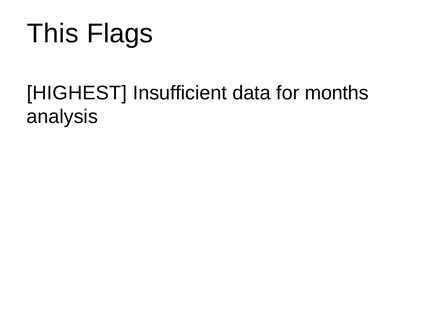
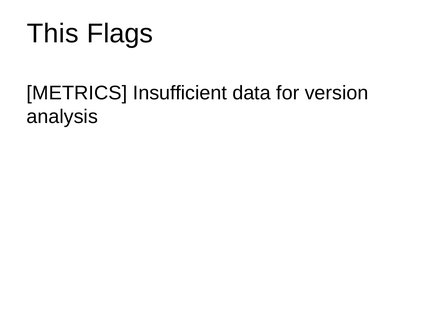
HIGHEST: HIGHEST -> METRICS (77, 93)
months: months -> version (337, 93)
